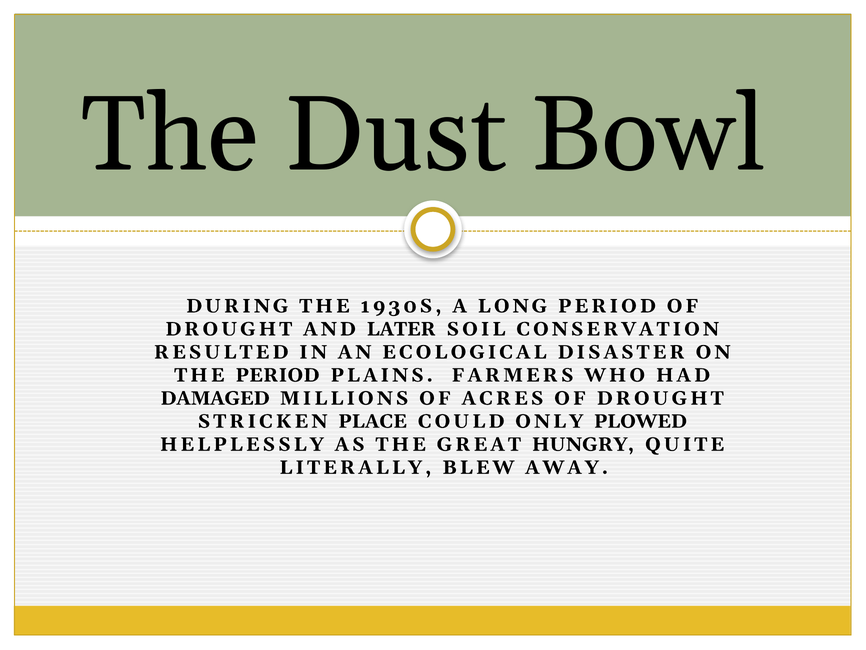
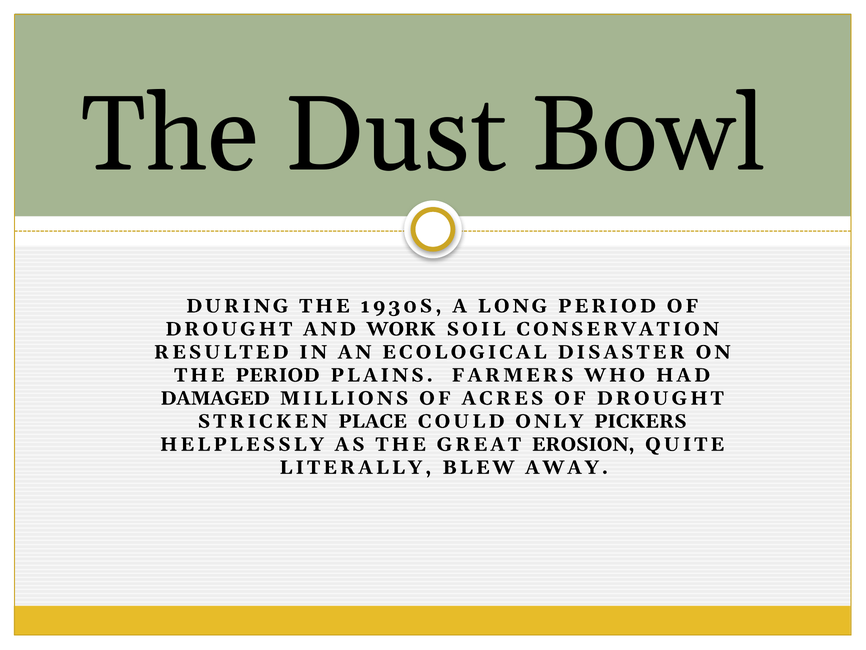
LATER: LATER -> WORK (401, 329)
PLOWED: PLOWED -> PICKERS (640, 421)
HUNGRY: HUNGRY -> EROSION (583, 444)
